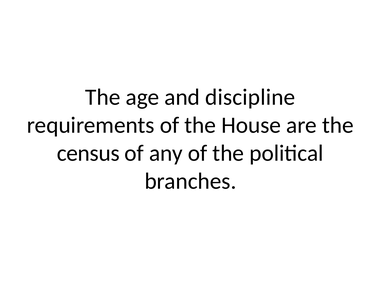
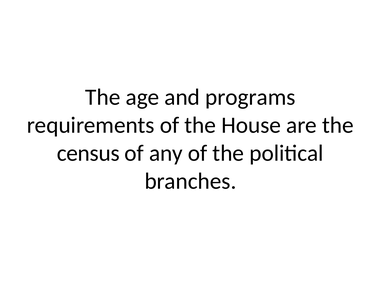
discipline: discipline -> programs (250, 97)
